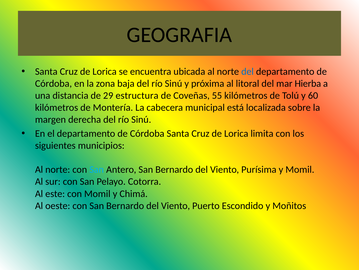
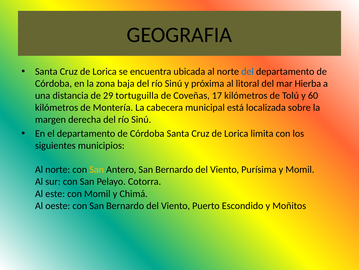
estructura: estructura -> tortuguilla (137, 95)
55: 55 -> 17 (217, 95)
San colour: light blue -> yellow (97, 169)
